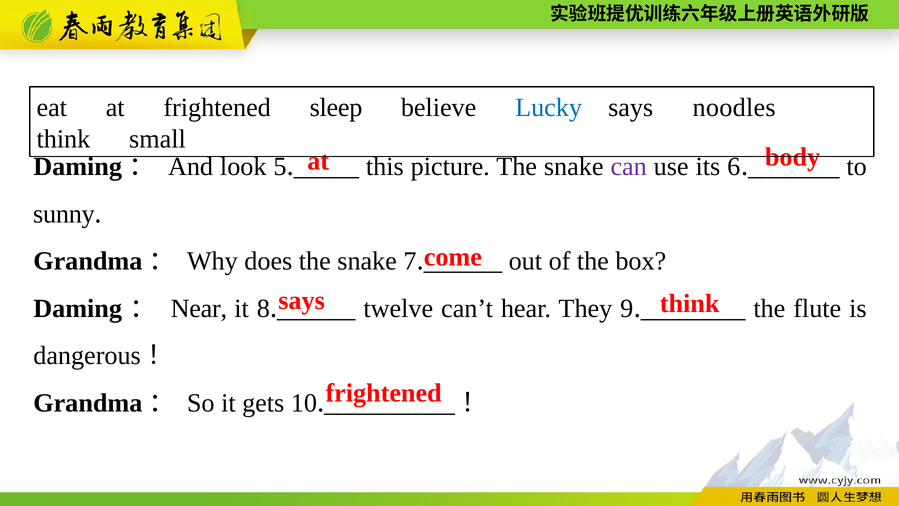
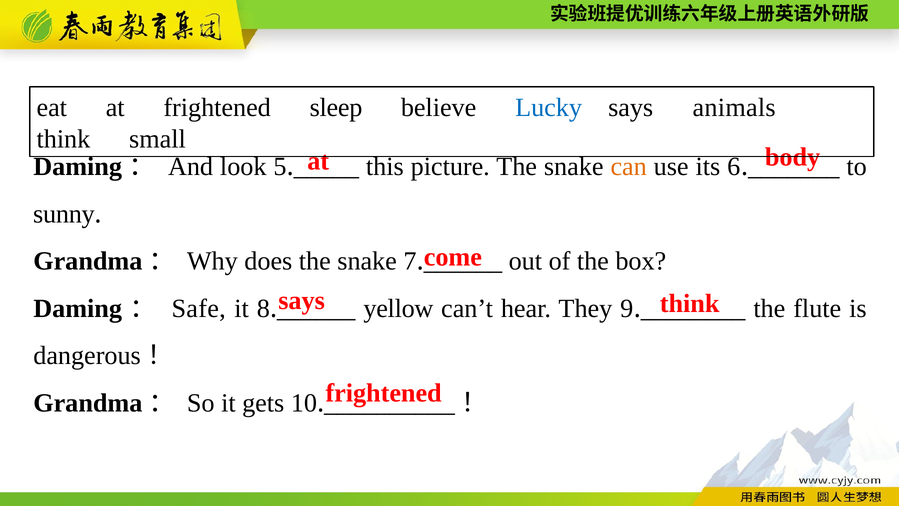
noodles: noodles -> animals (734, 108)
can colour: purple -> orange (629, 167)
Near: Near -> Safe (199, 308)
twelve: twelve -> yellow (398, 308)
